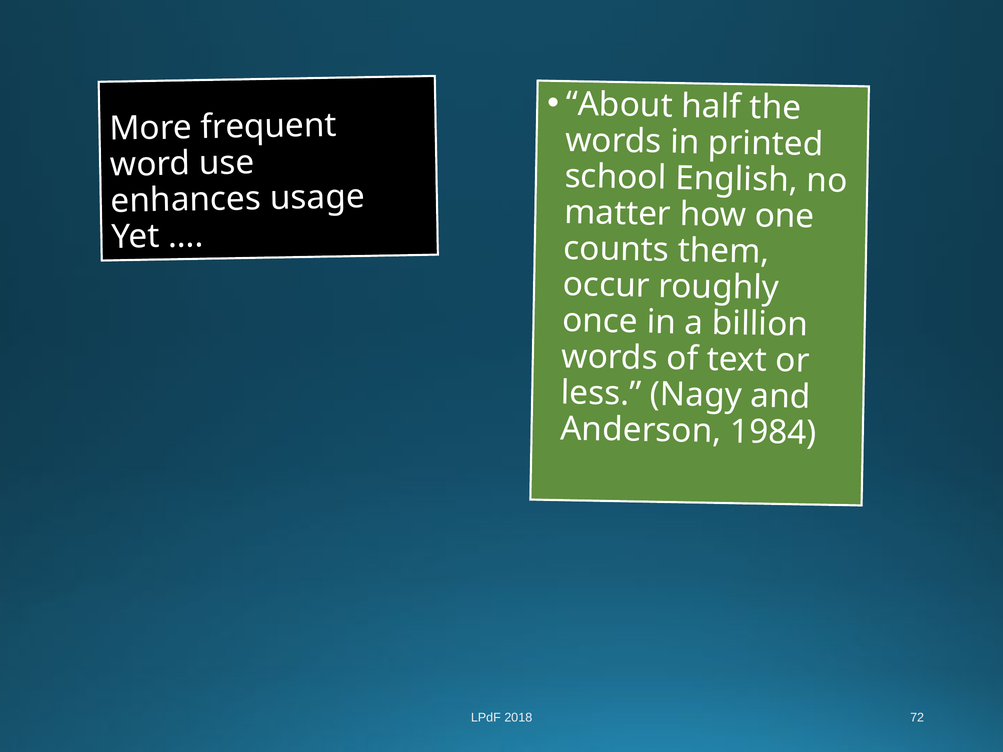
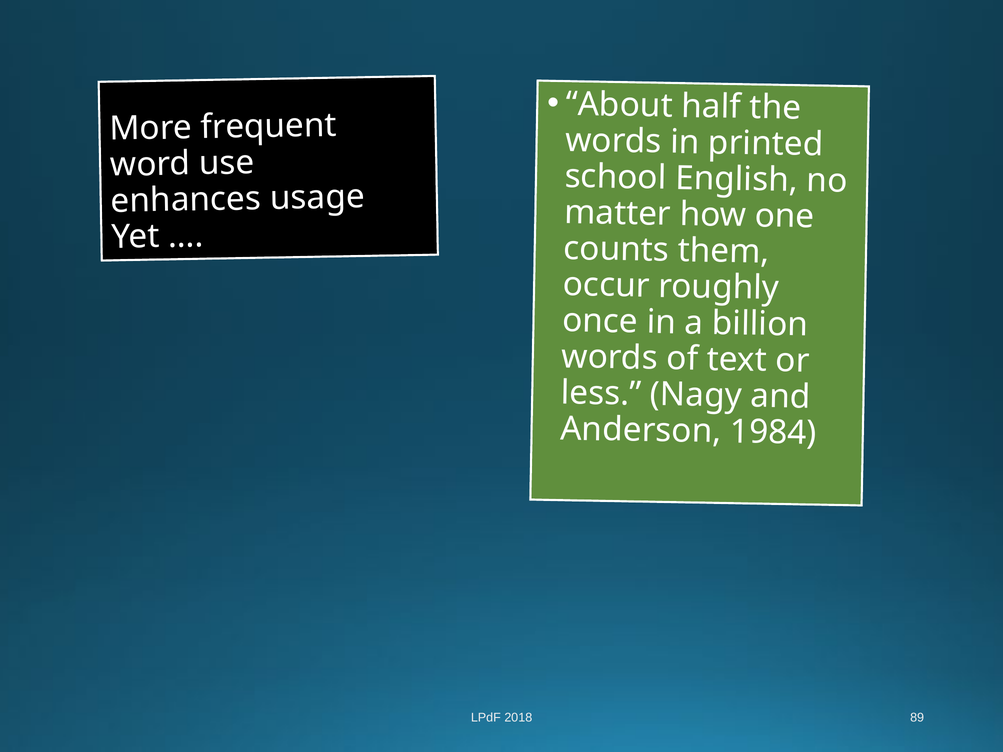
72: 72 -> 89 (917, 718)
